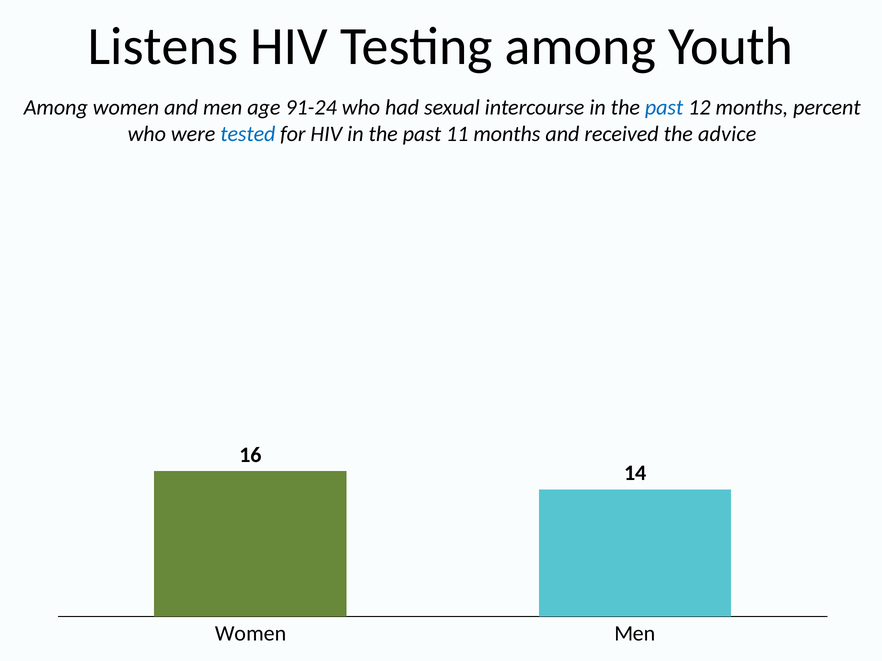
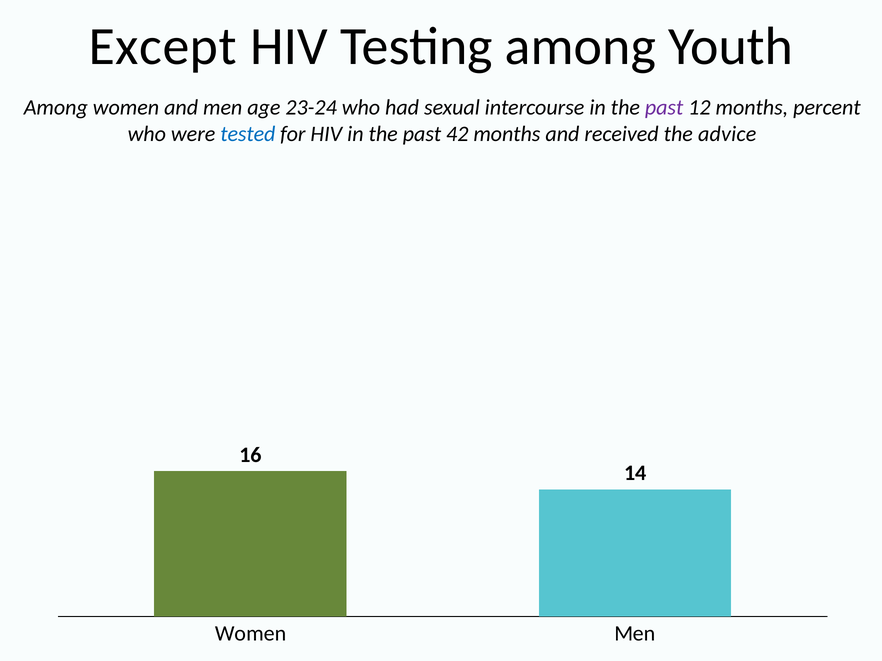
Listens: Listens -> Except (163, 46)
91-24: 91-24 -> 23-24 (311, 108)
past colour: blue -> purple (664, 108)
11: 11 -> 42 (457, 134)
